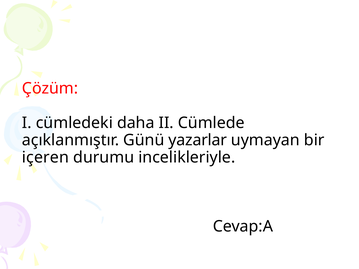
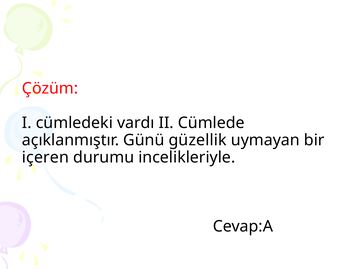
daha: daha -> vardı (136, 123)
yazarlar: yazarlar -> güzellik (198, 140)
